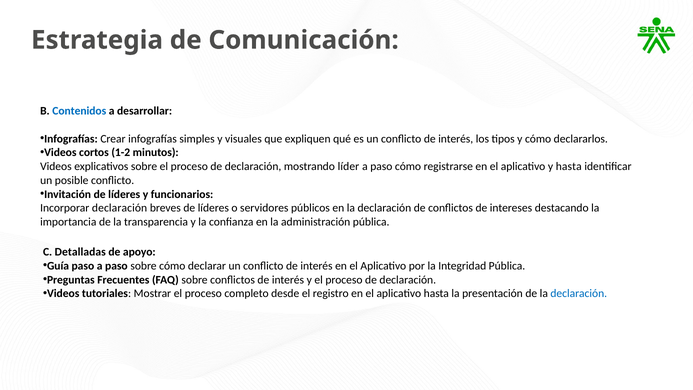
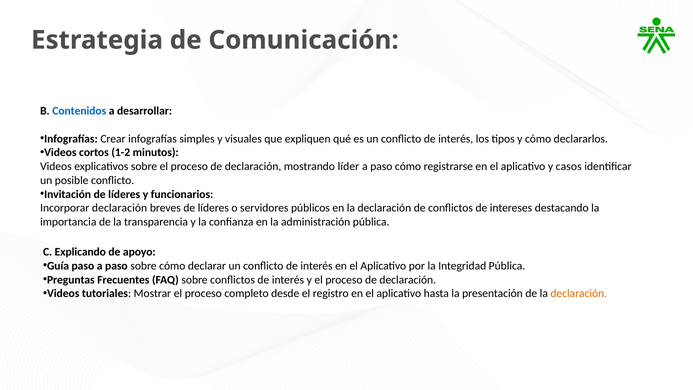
y hasta: hasta -> casos (569, 166)
Detalladas: Detalladas -> Explicando (80, 252)
declaración colour: blue -> orange (579, 293)
